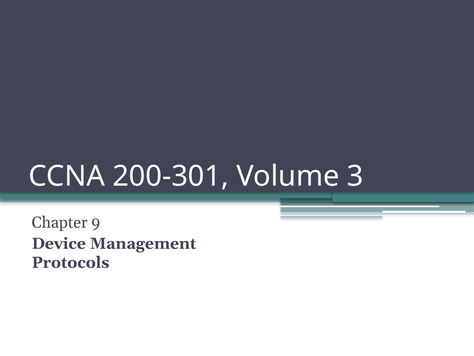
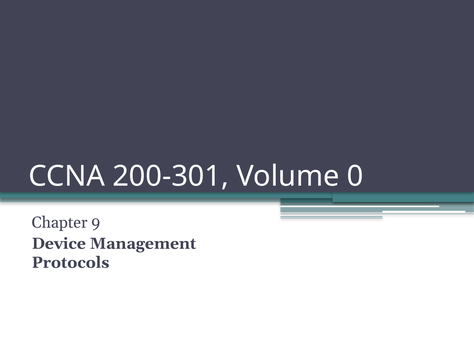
3: 3 -> 0 (355, 176)
